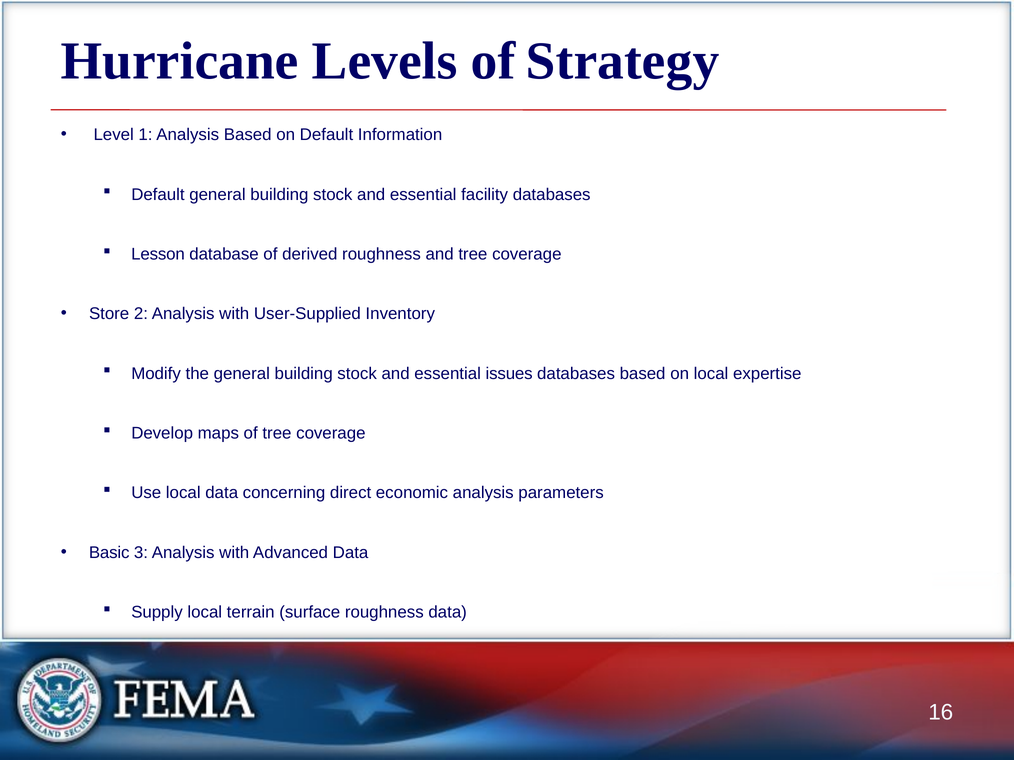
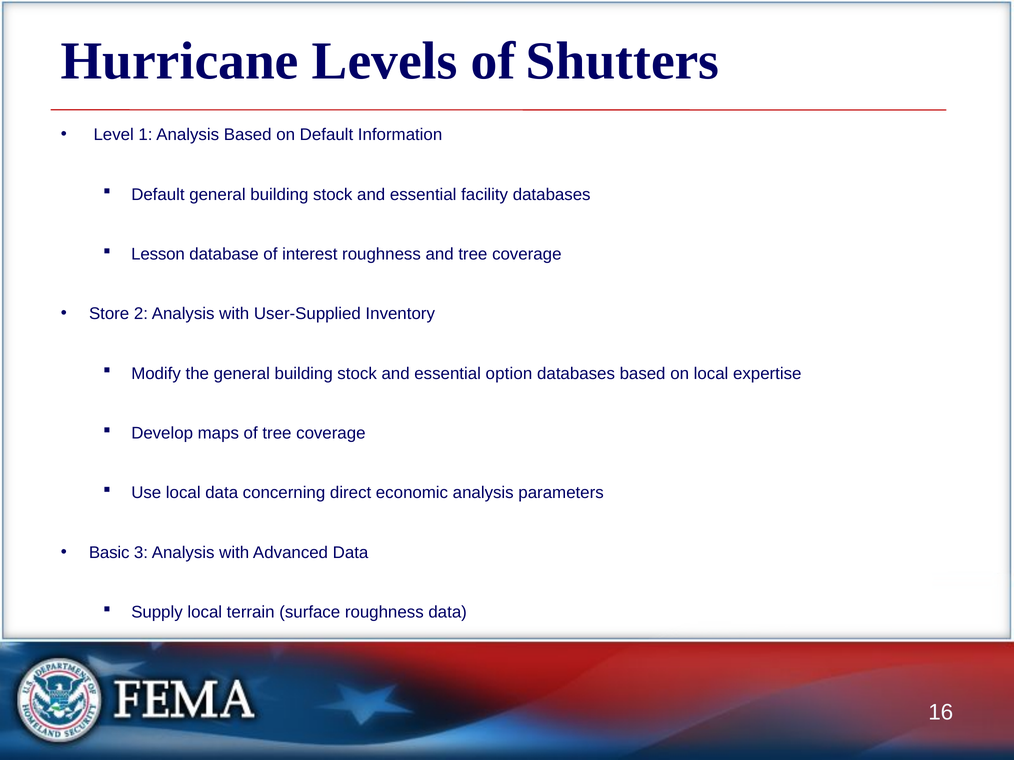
Strategy: Strategy -> Shutters (623, 61)
derived: derived -> interest (310, 254)
issues: issues -> option (509, 374)
